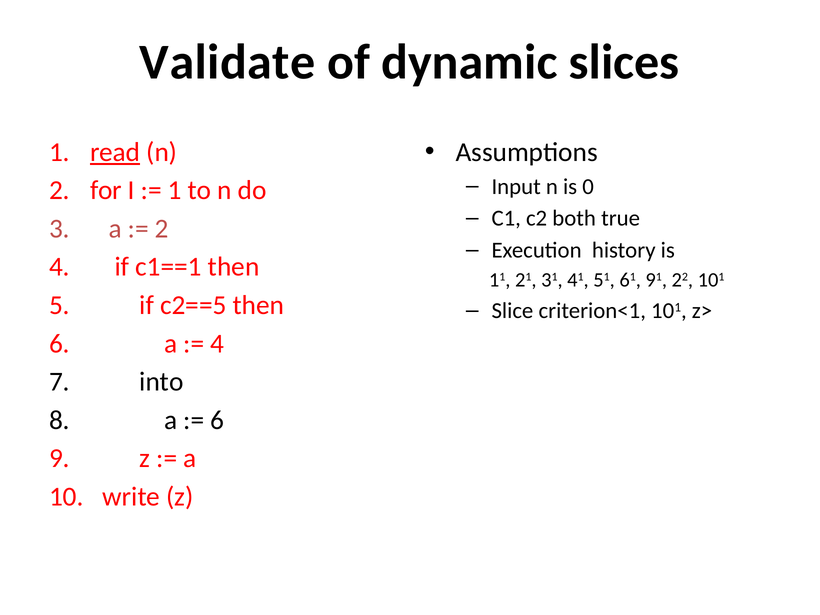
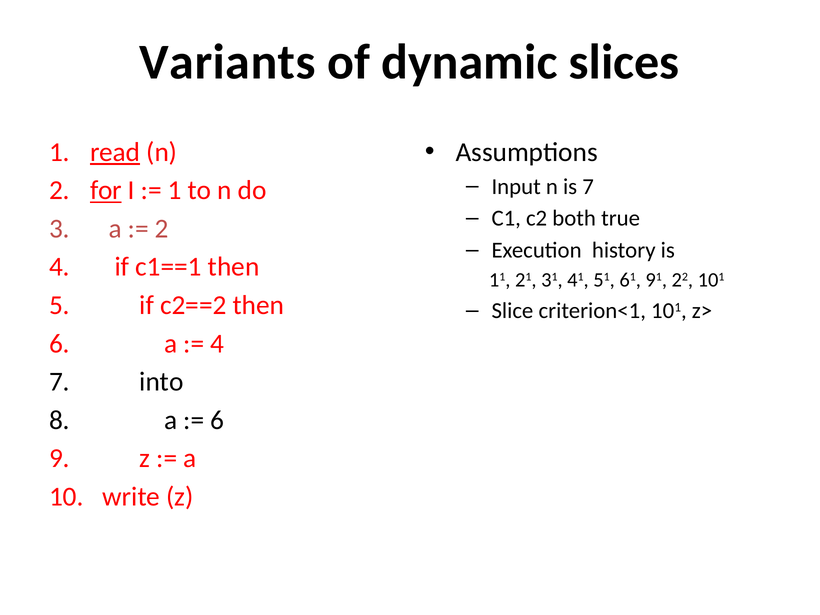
Validate: Validate -> Variants (227, 62)
is 0: 0 -> 7 (588, 187)
for underline: none -> present (106, 190)
c2==5: c2==5 -> c2==2 (193, 305)
